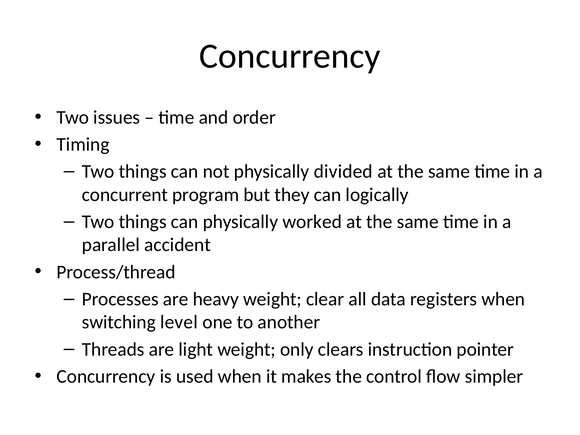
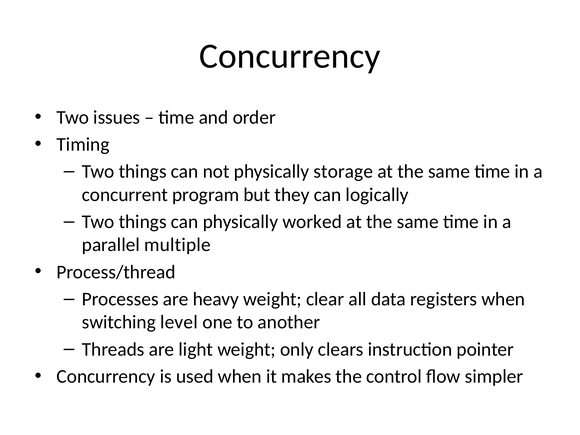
divided: divided -> storage (343, 171)
accident: accident -> multiple (178, 245)
